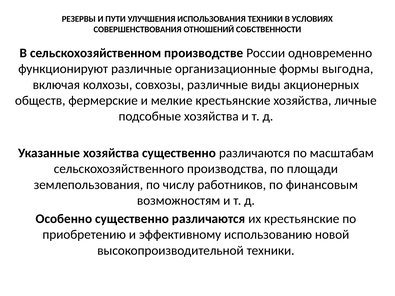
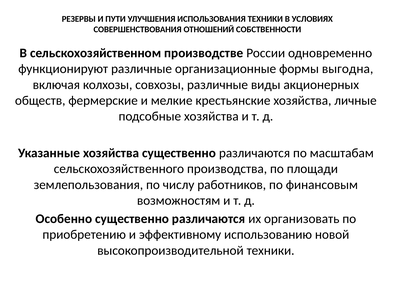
их крестьянские: крестьянские -> организовать (302, 219)
